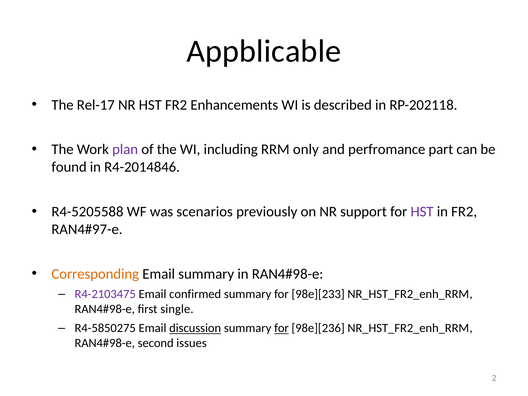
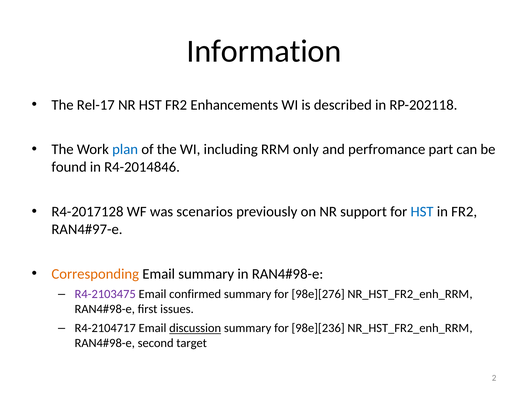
Appblicable: Appblicable -> Information (264, 51)
plan colour: purple -> blue (125, 149)
R4-5205588: R4-5205588 -> R4-2017128 (87, 212)
HST colour: purple -> blue (422, 212)
98e][233: 98e][233 -> 98e][276 (318, 294)
single: single -> issues (177, 309)
R4-5850275: R4-5850275 -> R4-2104717 (105, 328)
for underline: present -> none (281, 328)
issues: issues -> target (192, 343)
